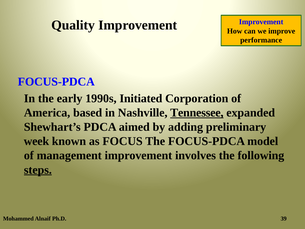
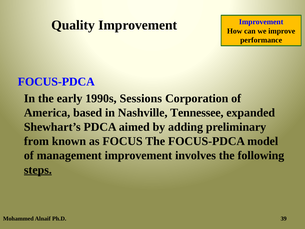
Initiated: Initiated -> Sessions (141, 98)
Tennessee underline: present -> none (197, 113)
week: week -> from (36, 141)
